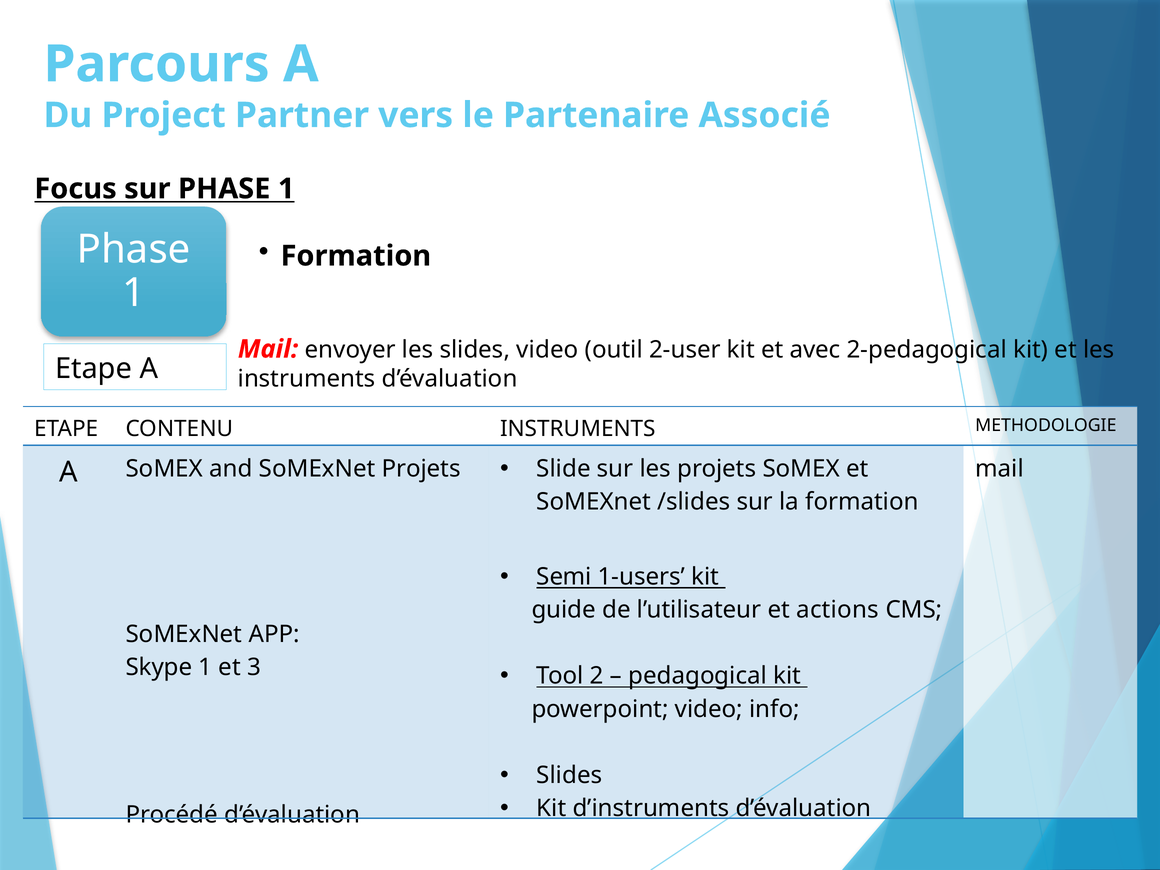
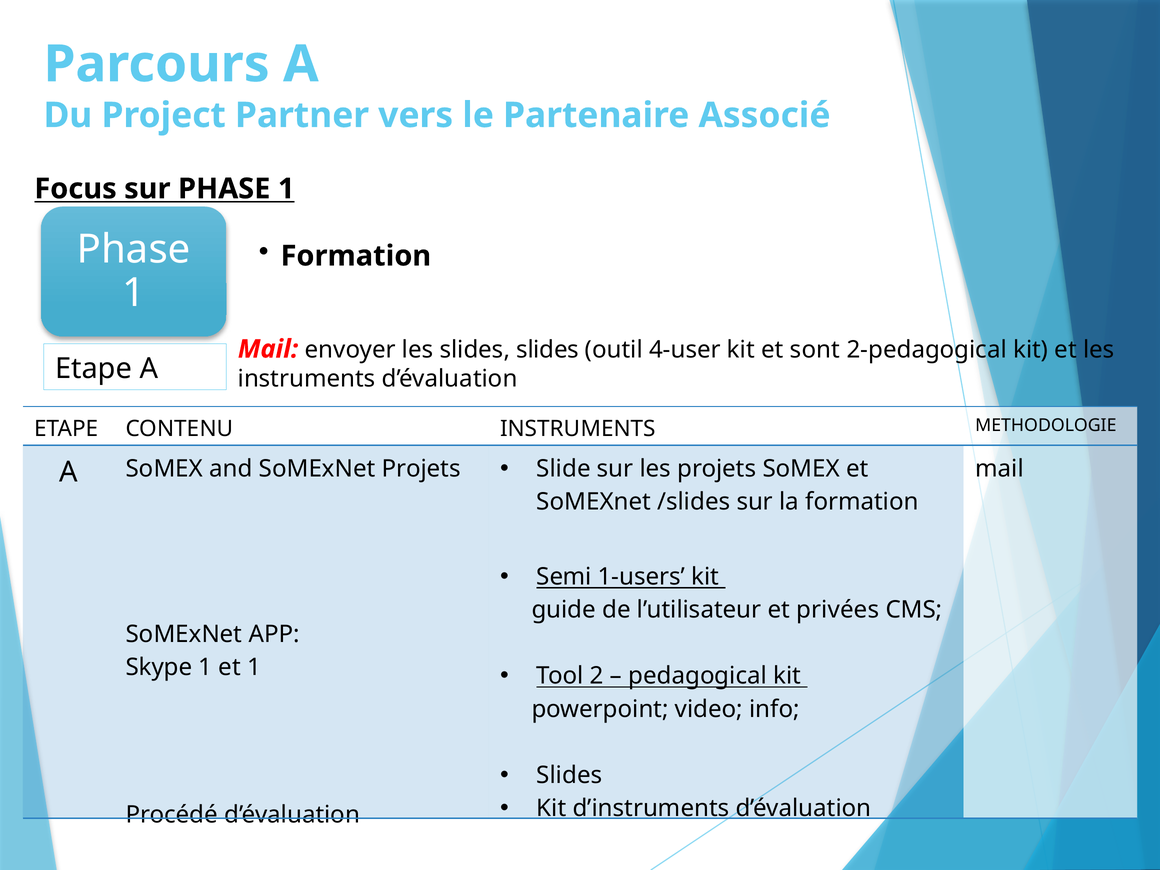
slides video: video -> slides (548, 350)
2-user: 2-user -> 4-user (685, 350)
avec: avec -> sont (815, 350)
actions: actions -> privées (838, 610)
et 3: 3 -> 1 (254, 667)
